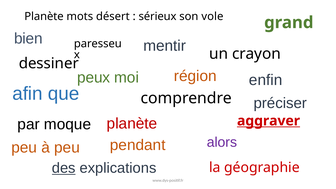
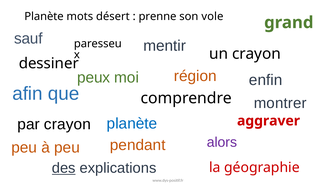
sérieux: sérieux -> prenne (157, 16)
bien: bien -> sauf (28, 38)
préciser: préciser -> montrer (280, 103)
planète colour: red -> blue (132, 123)
par moque: moque -> crayon (67, 124)
aggraver underline: present -> none (268, 121)
